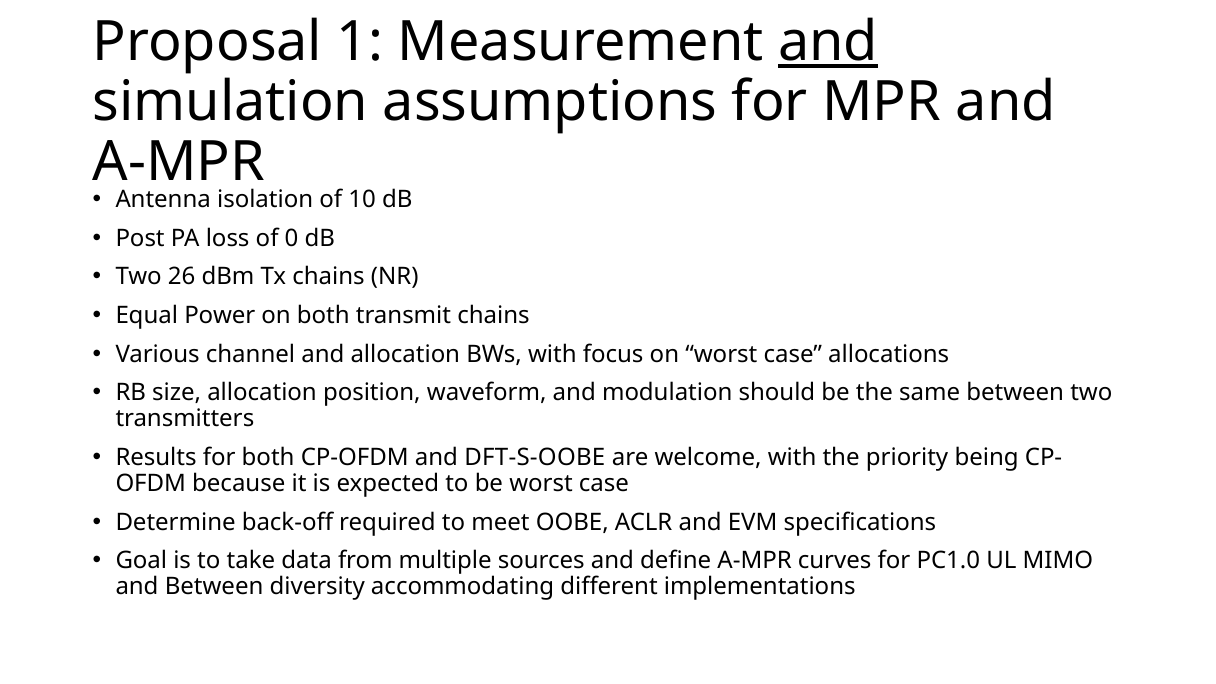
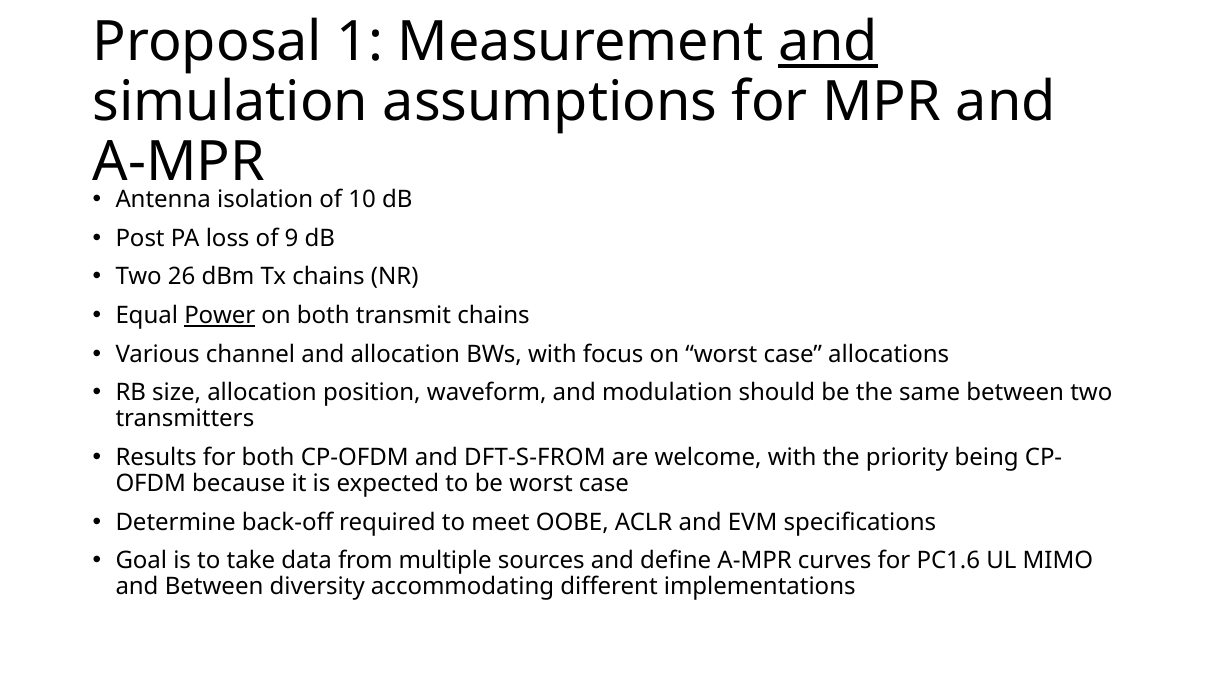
0: 0 -> 9 (292, 238)
Power underline: none -> present (220, 315)
DFT-S-OOBE: DFT-S-OOBE -> DFT-S-FROM (535, 457)
PC1.0: PC1.0 -> PC1.6 (948, 561)
